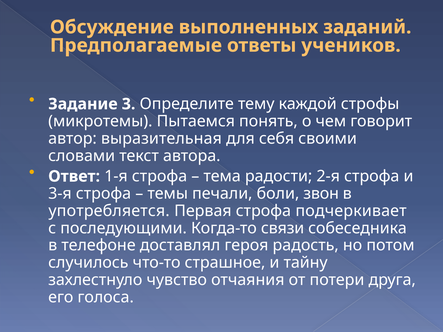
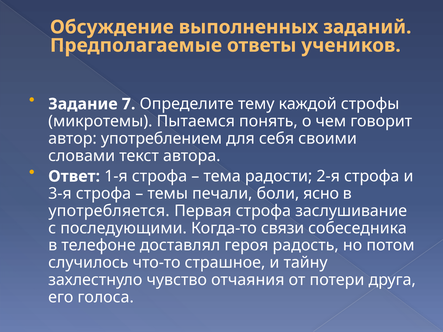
3: 3 -> 7 (129, 104)
выразительная: выразительная -> употреблением (161, 139)
звон: звон -> ясно (321, 194)
подчеркивает: подчеркивает -> заслушивание (351, 211)
